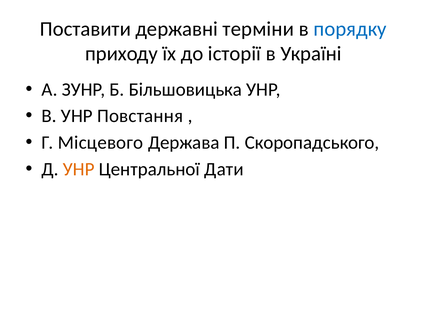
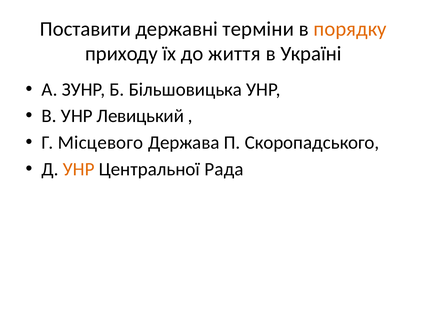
порядку colour: blue -> orange (350, 29)
історії: історії -> життя (234, 54)
Повстання: Повстання -> Левицький (140, 116)
Дати: Дати -> Рада (224, 169)
